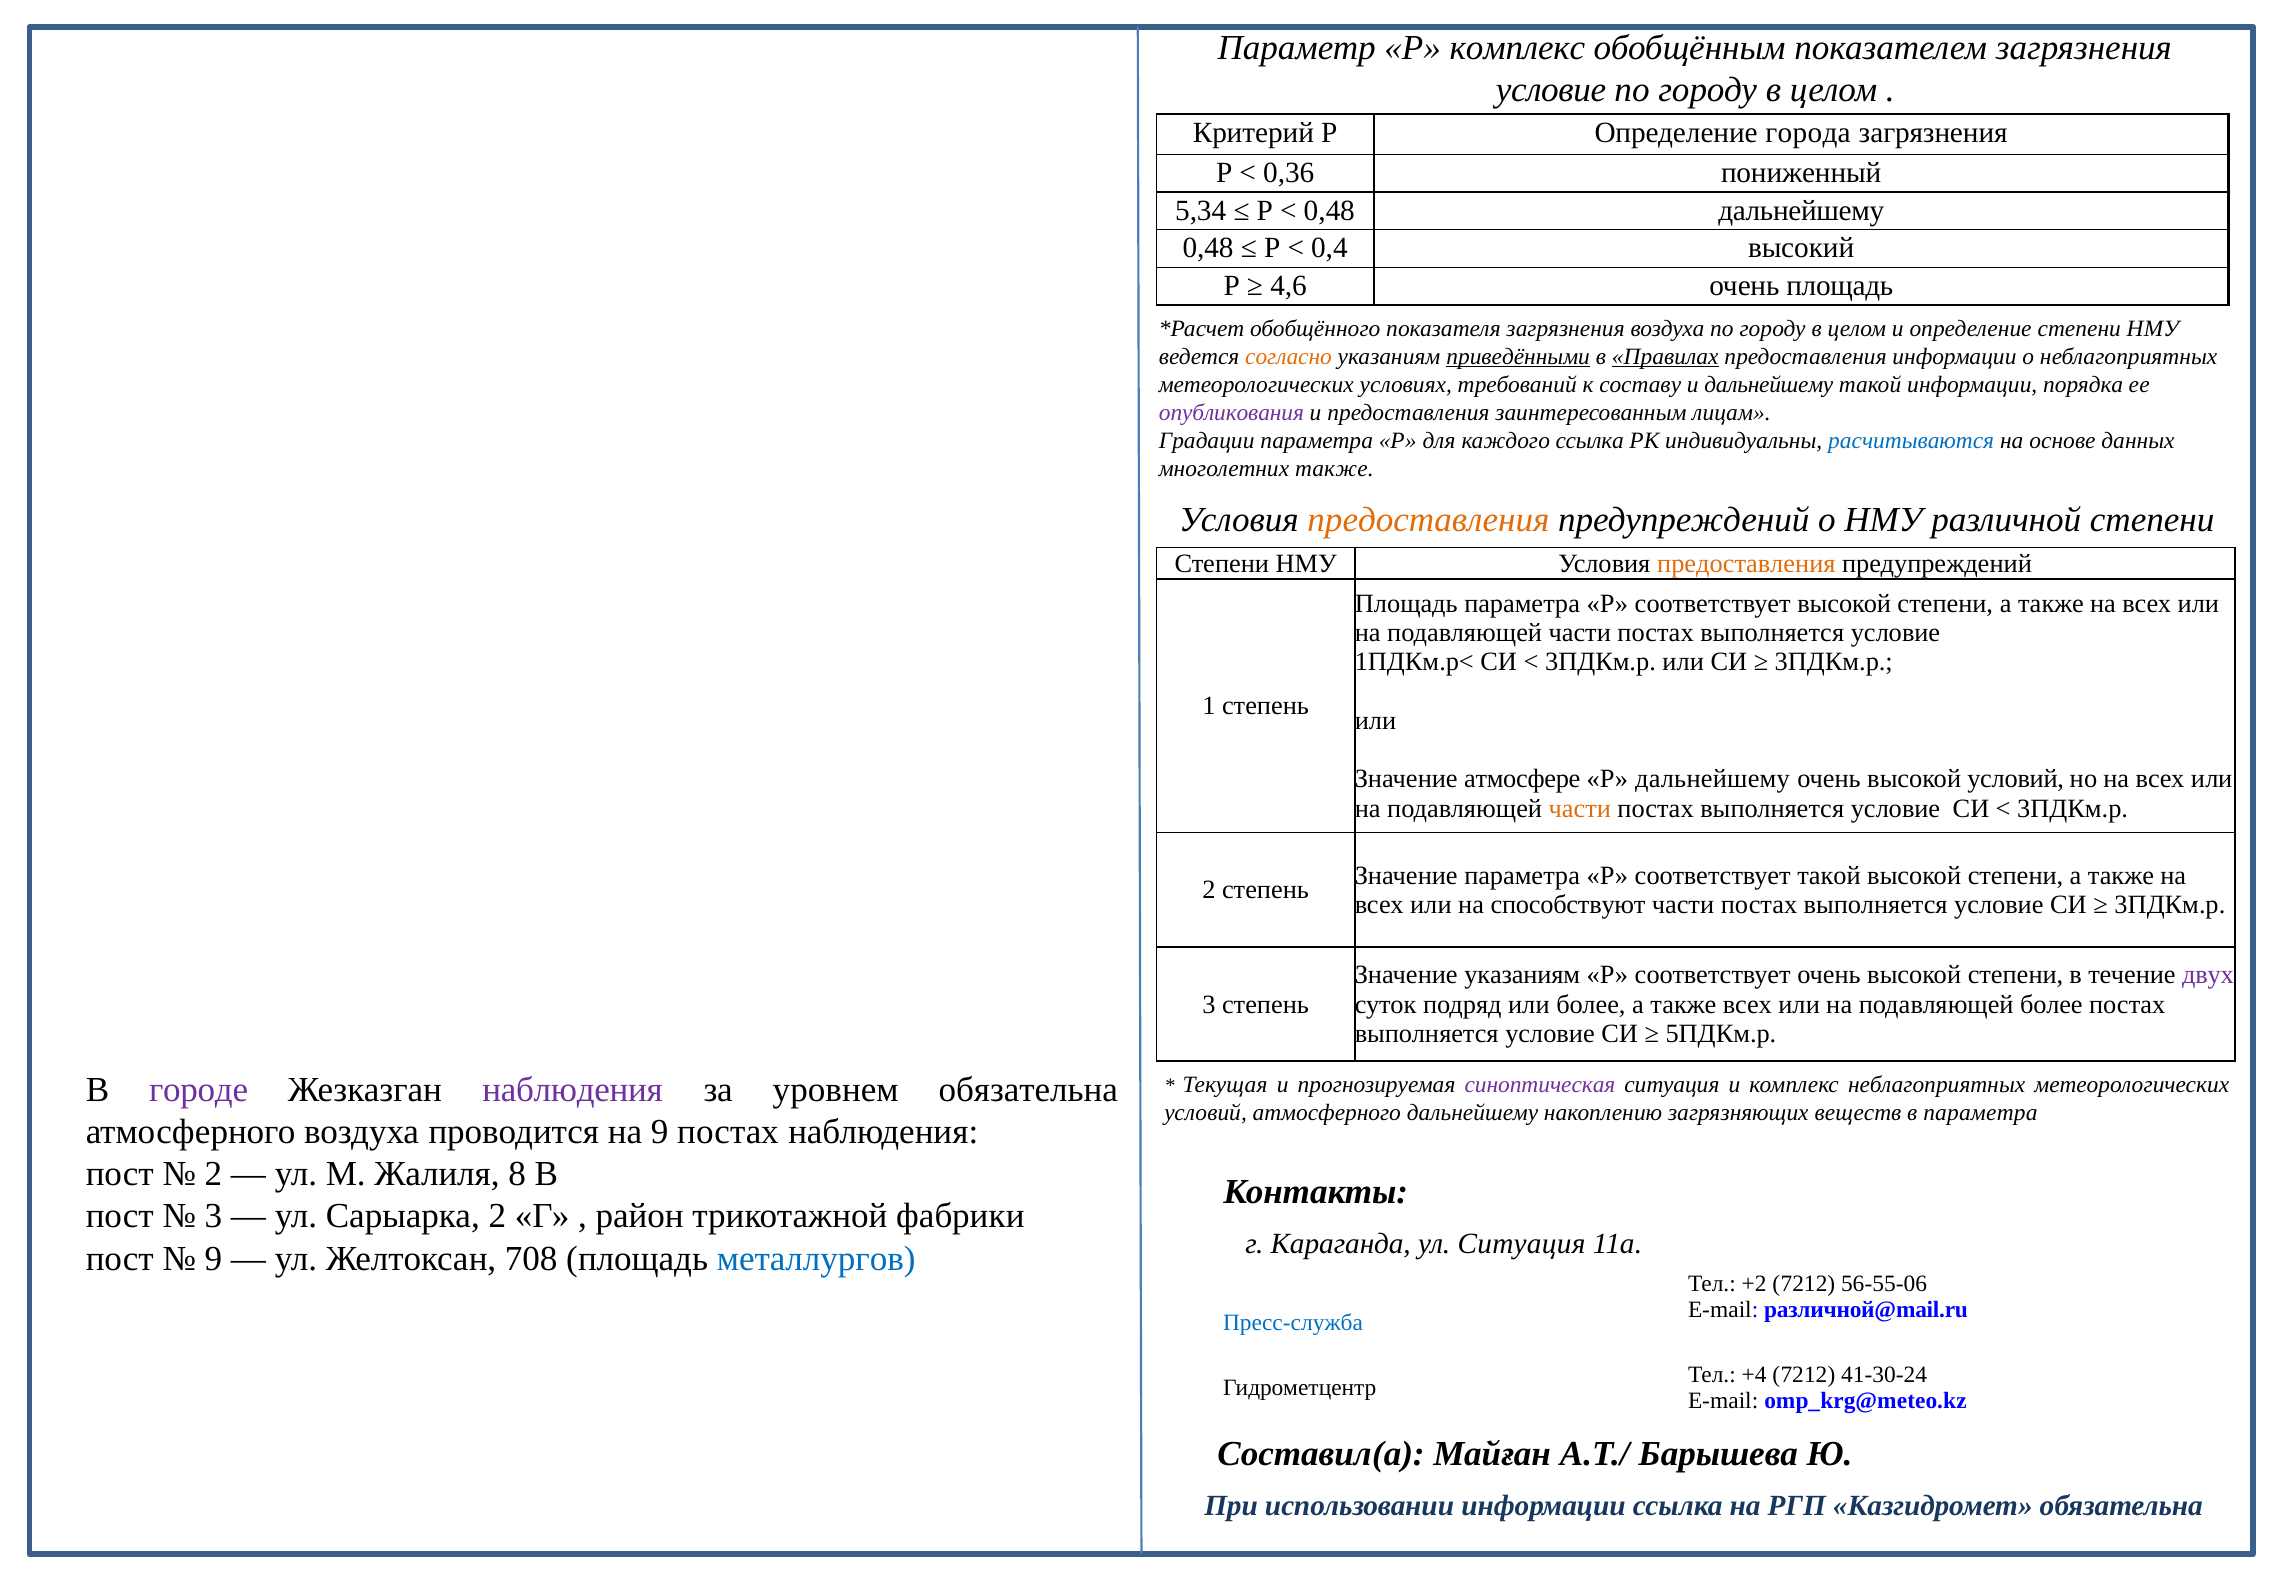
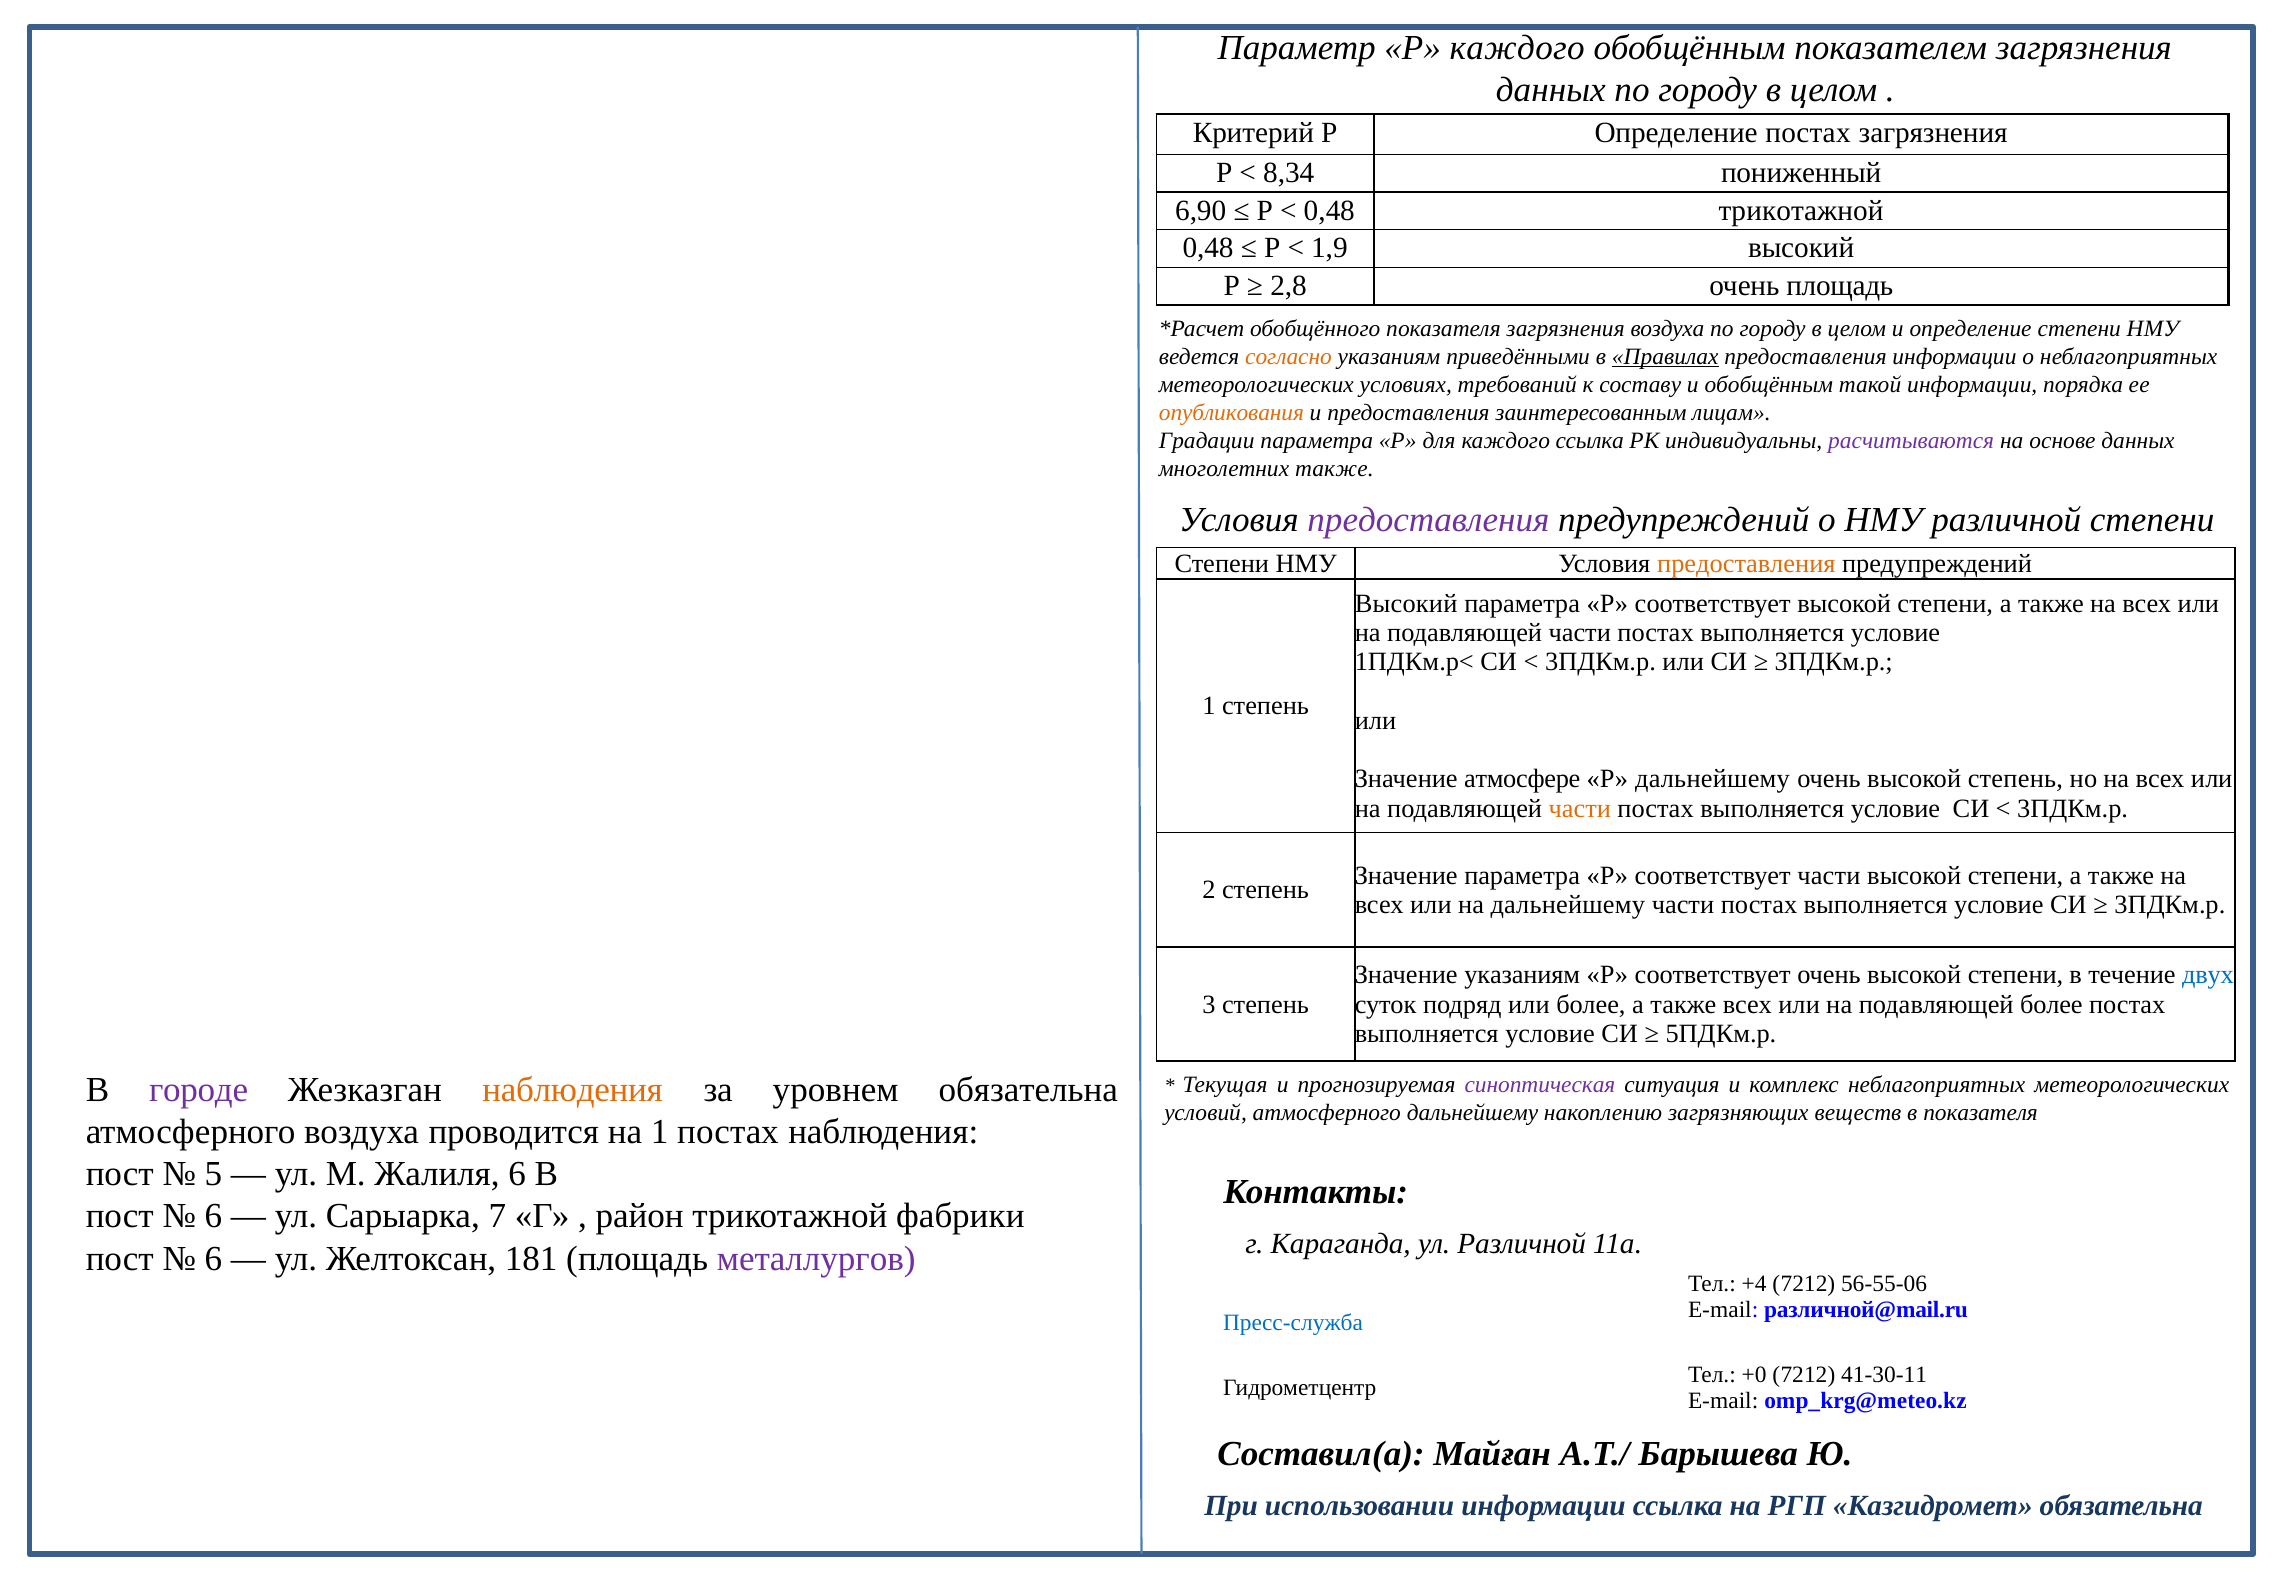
Р комплекс: комплекс -> каждого (1517, 48)
условие: условие -> данных (1551, 90)
Определение города: города -> постах (1808, 132)
0,36: 0,36 -> 8,34 (1289, 173)
5,34: 5,34 -> 6,90 (1201, 210)
0,48 дальнейшему: дальнейшему -> трикотажной (1801, 210)
0,4: 0,4 -> 1,9 (1329, 248)
4,6: 4,6 -> 2,8 (1289, 286)
приведёнными underline: present -> none (1518, 357)
и дальнейшему: дальнейшему -> обобщённым (1769, 385)
опубликования colour: purple -> orange (1231, 413)
расчитываются colour: blue -> purple (1911, 441)
предоставления colour: orange -> purple (1428, 520)
Площадь: Площадь -> Высокий (1406, 604)
высокой условий: условий -> степень (2015, 779)
соответствует такой: такой -> части (1829, 875)
на способствуют: способствуют -> дальнейшему (1568, 904)
двух colour: purple -> blue (2208, 975)
наблюдения colour: purple -> orange (572, 1090)
в параметра: параметра -> показателя (1981, 1113)
на 9: 9 -> 1 (660, 1132)
2: 2 -> 5 (213, 1174)
Жалиля 8: 8 -> 6 (517, 1174)
3: 3 -> 6 (213, 1216)
Сарыарка 2: 2 -> 7 (497, 1216)
ул Ситуация: Ситуация -> Различной (1522, 1244)
9: 9 -> 6 (213, 1258)
708: 708 -> 181 (531, 1258)
металлургов colour: blue -> purple (816, 1258)
+2: +2 -> +4 (1754, 1283)
+4: +4 -> +0 (1754, 1375)
41-30-24: 41-30-24 -> 41-30-11 (1884, 1375)
